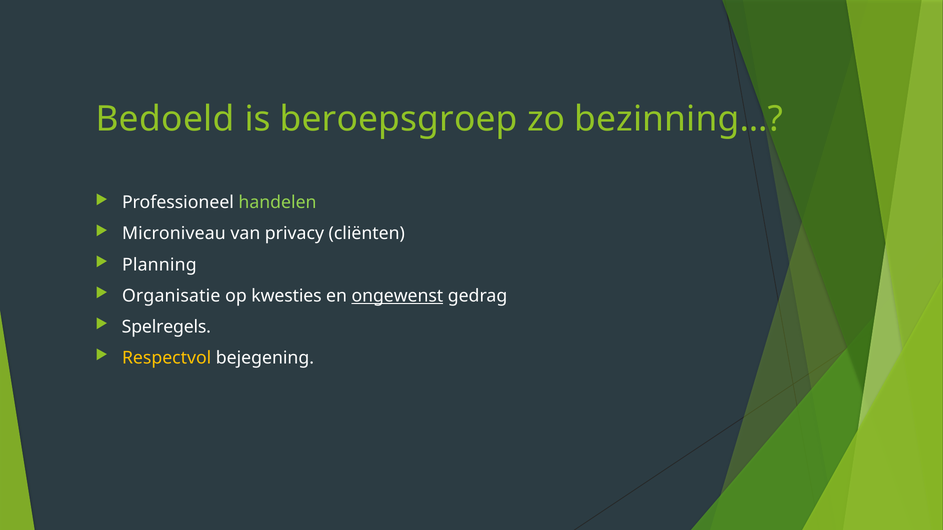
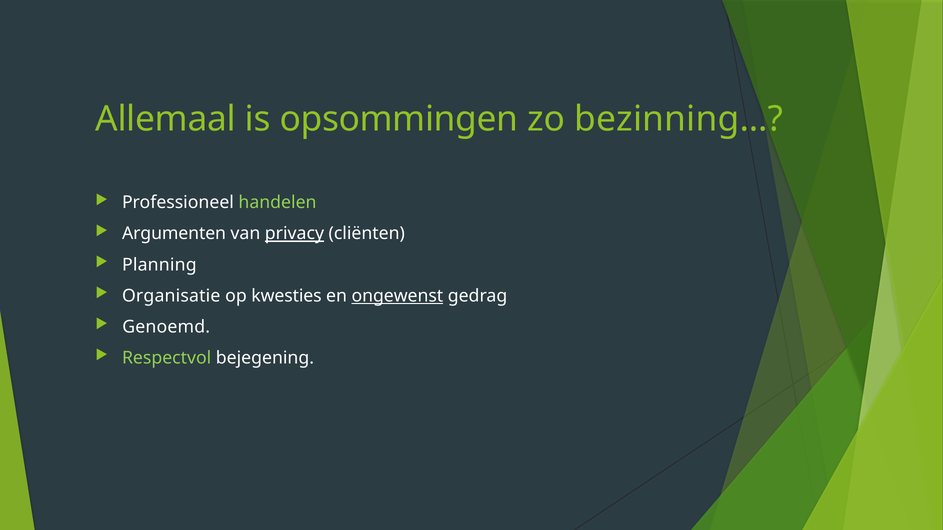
Bedoeld: Bedoeld -> Allemaal (165, 119)
beroepsgroep: beroepsgroep -> opsommingen (399, 119)
Microniveau: Microniveau -> Argumenten (174, 234)
privacy underline: none -> present (294, 234)
Spelregels: Spelregels -> Genoemd (166, 327)
Respectvol colour: yellow -> light green (167, 358)
